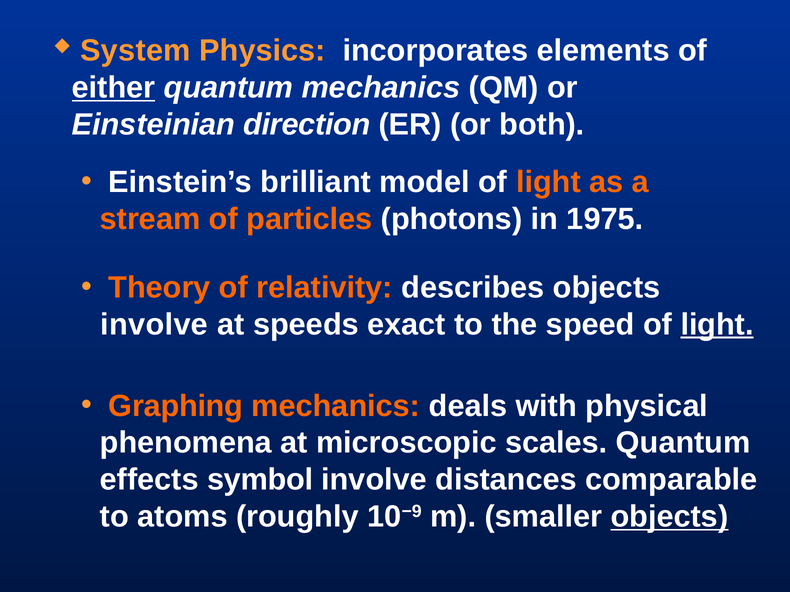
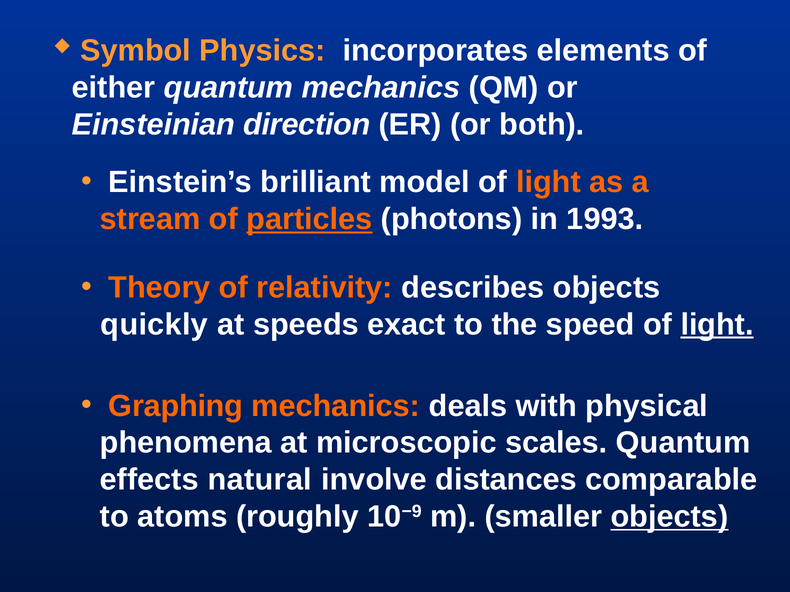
System: System -> Symbol (136, 51)
either underline: present -> none (114, 88)
particles underline: none -> present (309, 219)
1975: 1975 -> 1993 (605, 219)
involve: involve -> quickly (154, 325)
symbol: symbol -> natural (260, 480)
